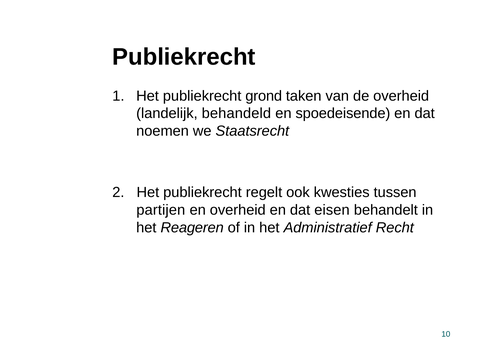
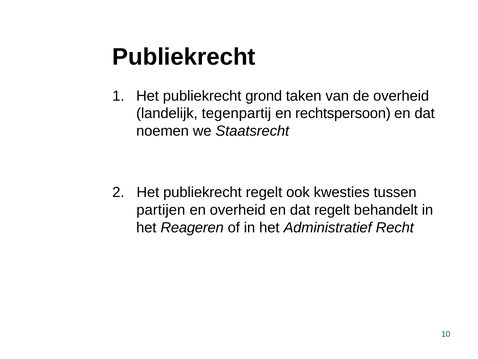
behandeld: behandeld -> tegenpartij (236, 113)
spoedeisende: spoedeisende -> rechtspersoon (343, 113)
dat eisen: eisen -> regelt (332, 210)
